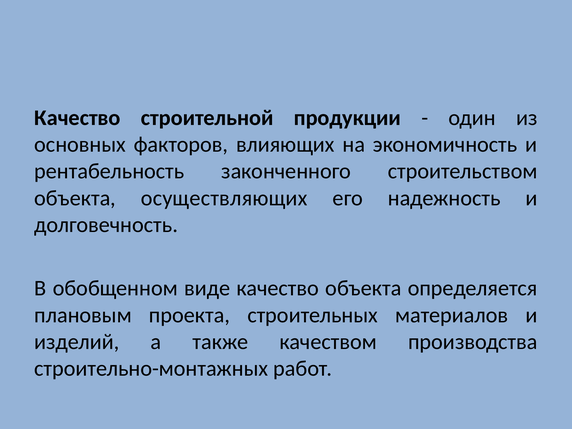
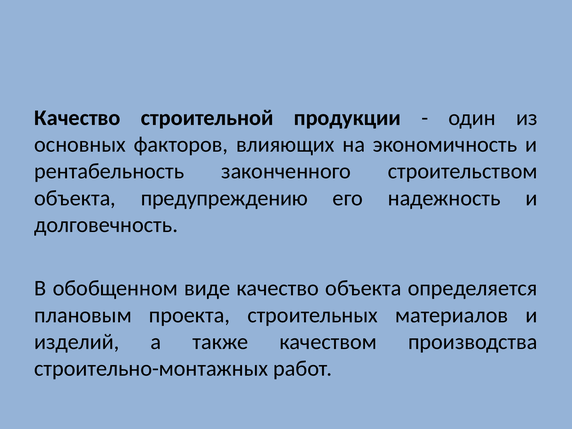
осуществляющих: осуществляющих -> предупреждению (224, 198)
